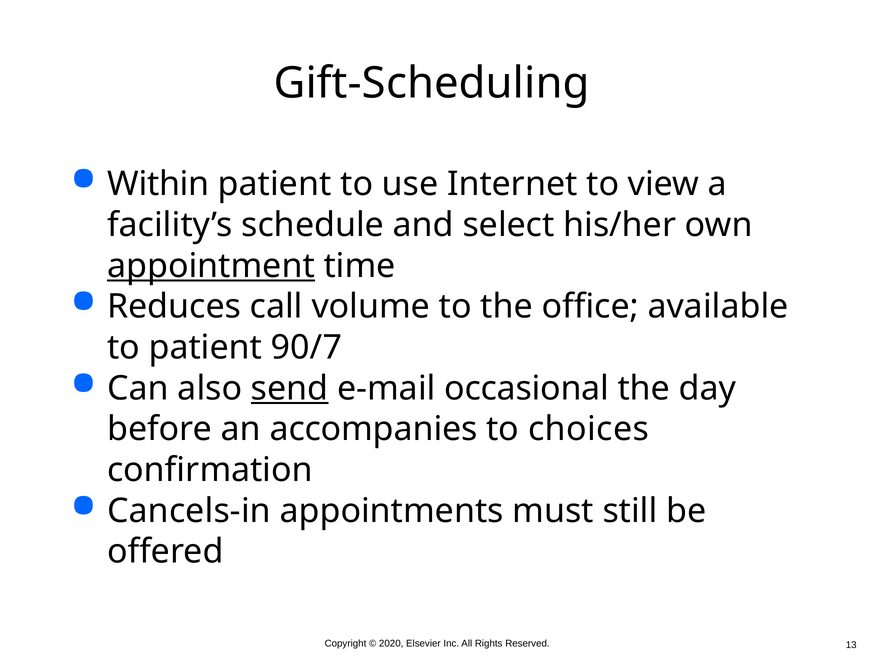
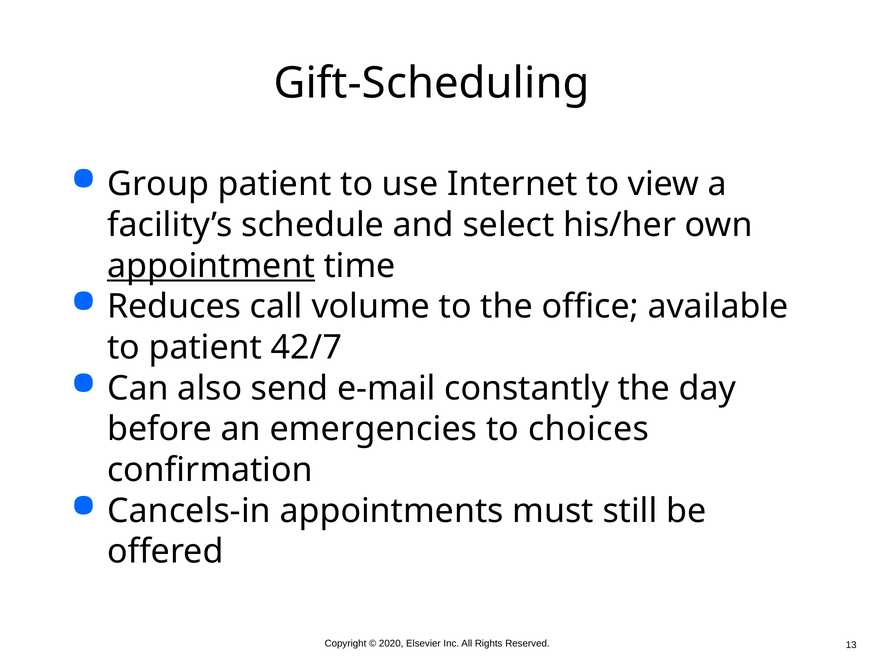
Within: Within -> Group (158, 184)
90/7: 90/7 -> 42/7 (306, 348)
send underline: present -> none (290, 389)
occasional: occasional -> constantly (527, 389)
accompanies: accompanies -> emergencies (373, 429)
